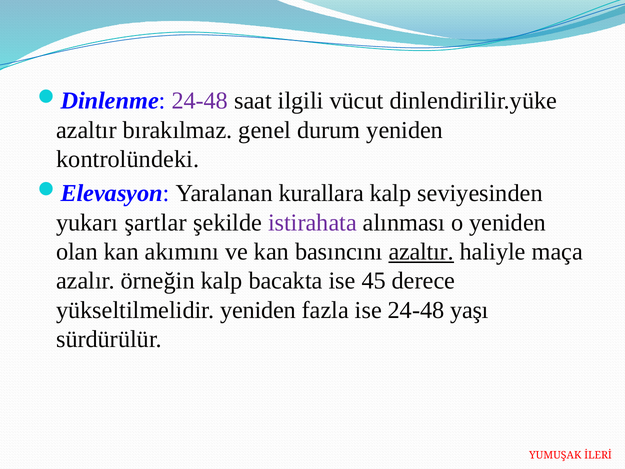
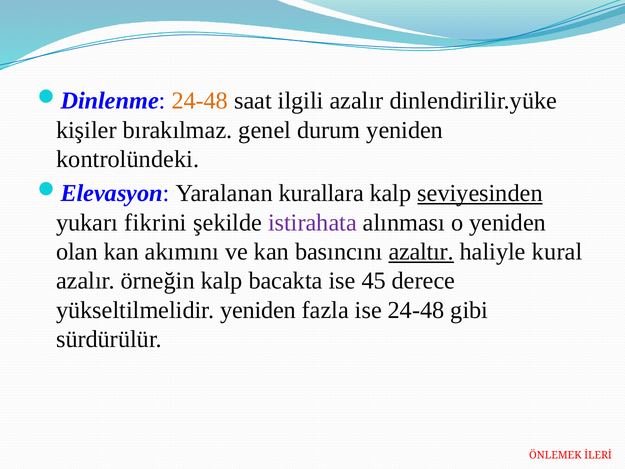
24-48 colour: purple -> orange (200, 101)
ilgili vücut: vücut -> azalır (357, 101)
azaltır: azaltır -> kişiler (86, 130)
seviyesinden underline: none -> present (480, 193)
şartlar: şartlar -> fikrini (156, 222)
maça: maça -> kural (557, 252)
yaşı: yaşı -> gibi (469, 310)
YUMUŞAK: YUMUŞAK -> ÖNLEMEK (555, 455)
